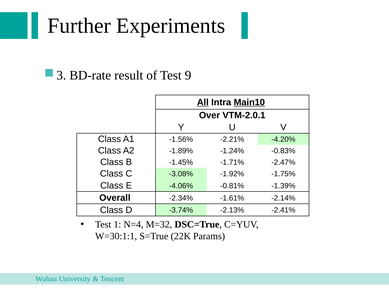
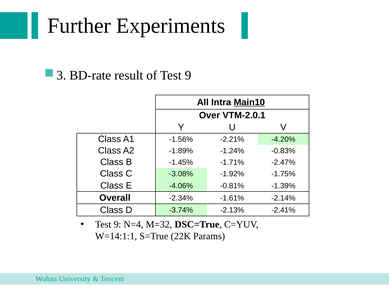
All underline: present -> none (203, 102)
1: 1 -> 9 (117, 224)
W=30:1:1: W=30:1:1 -> W=14:1:1 (116, 236)
